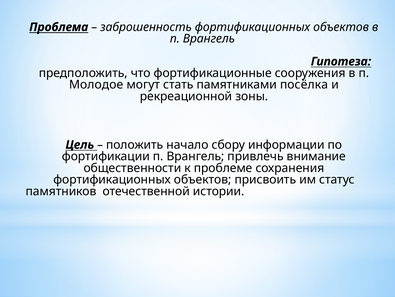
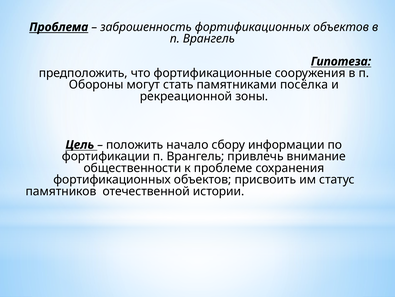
Молодое: Молодое -> Обороны (96, 85)
